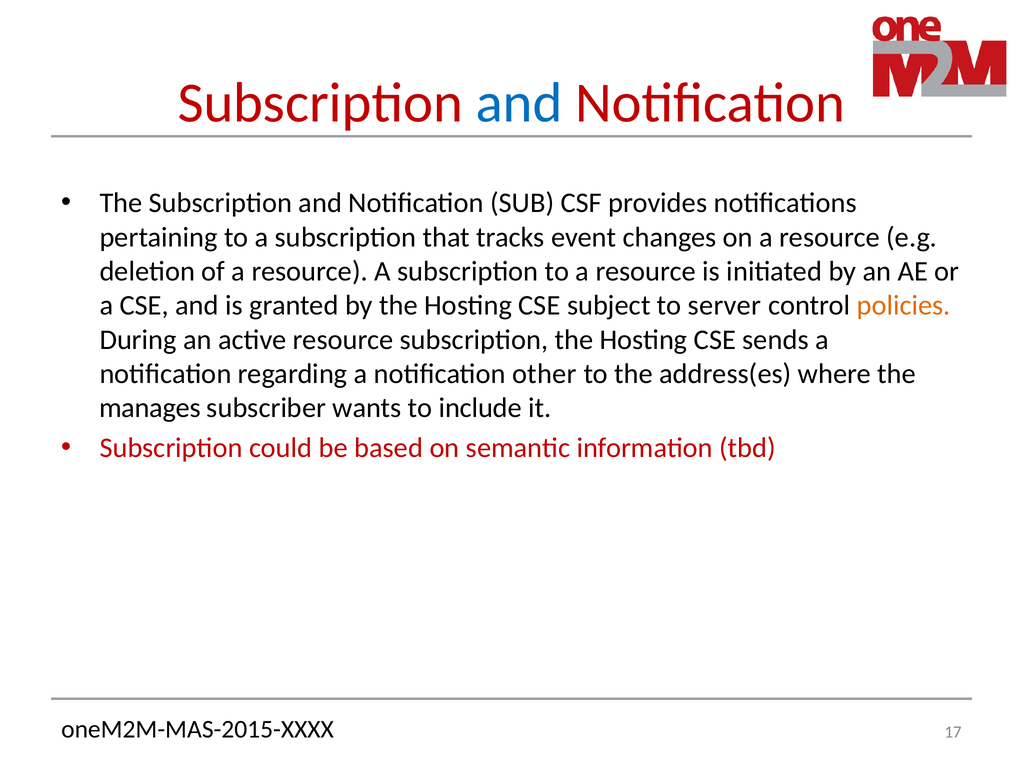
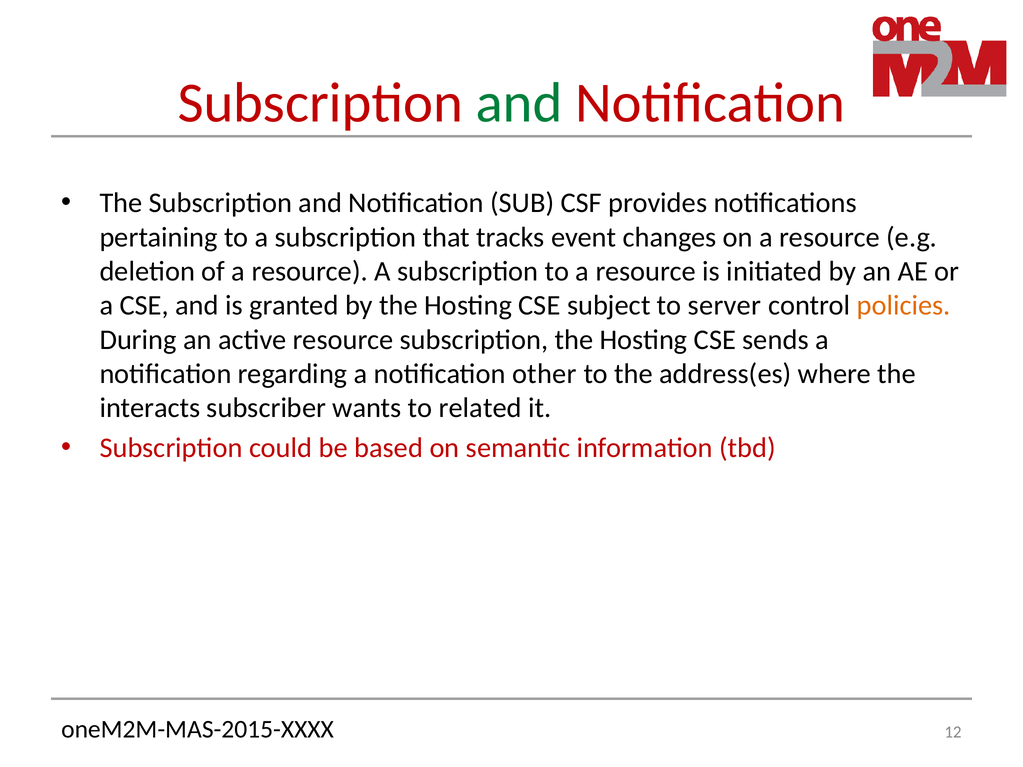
and colour: blue -> green (519, 103)
manages: manages -> interacts (150, 408)
include: include -> related (480, 408)
17: 17 -> 12 (953, 733)
